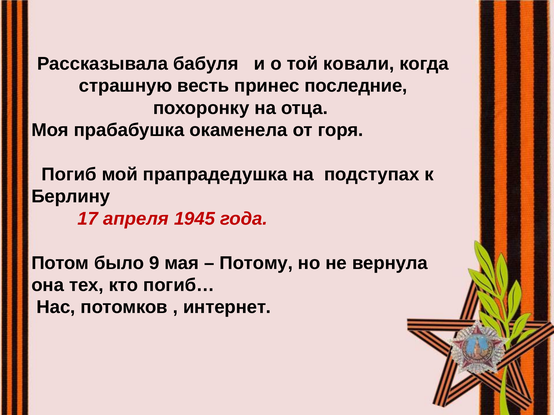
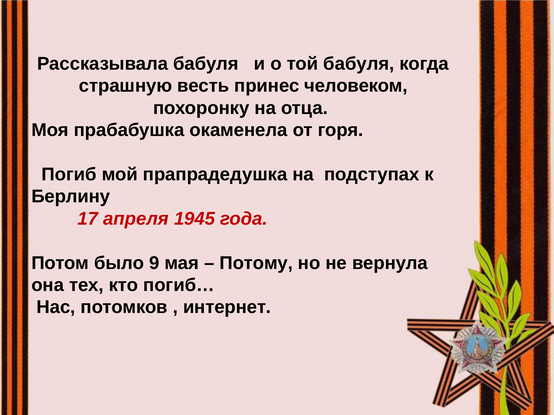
той ковали: ковали -> бабуля (359, 64)
последние: последние -> человеком (356, 86)
